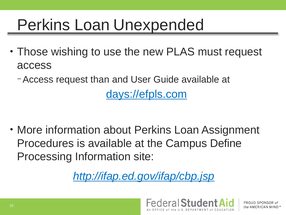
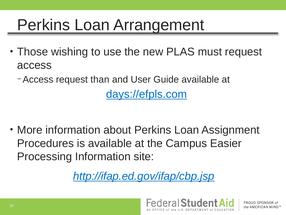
Unexpended: Unexpended -> Arrangement (159, 25)
Define: Define -> Easier (226, 143)
